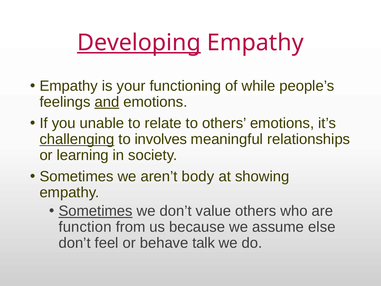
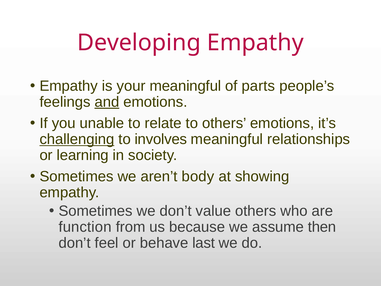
Developing underline: present -> none (139, 43)
your functioning: functioning -> meaningful (185, 86)
while: while -> parts (258, 86)
Sometimes underline: present -> none (96, 211)
else: else -> then (322, 227)
talk: talk -> last (204, 243)
